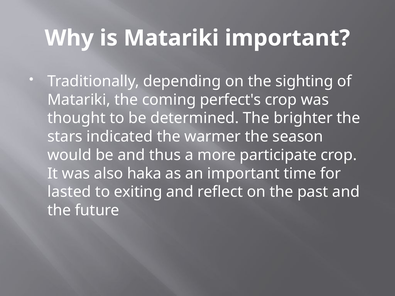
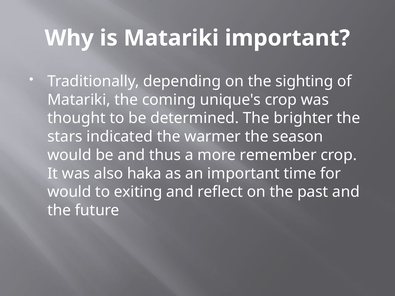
perfect's: perfect's -> unique's (230, 100)
participate: participate -> remember (278, 155)
lasted: lasted -> would (69, 192)
